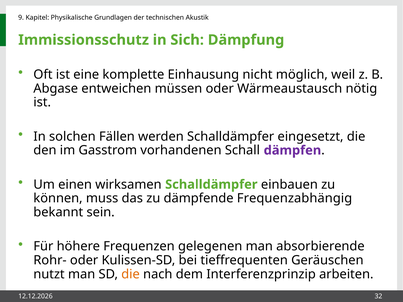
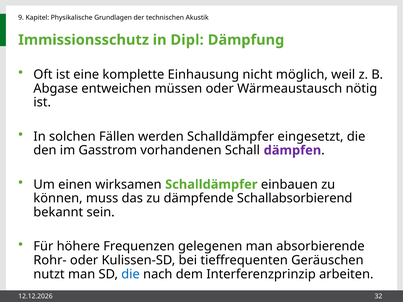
Sich: Sich -> Dipl (187, 40)
Frequenzabhängig: Frequenzabhängig -> Schallabsorbierend (295, 199)
die colour: orange -> blue (131, 274)
